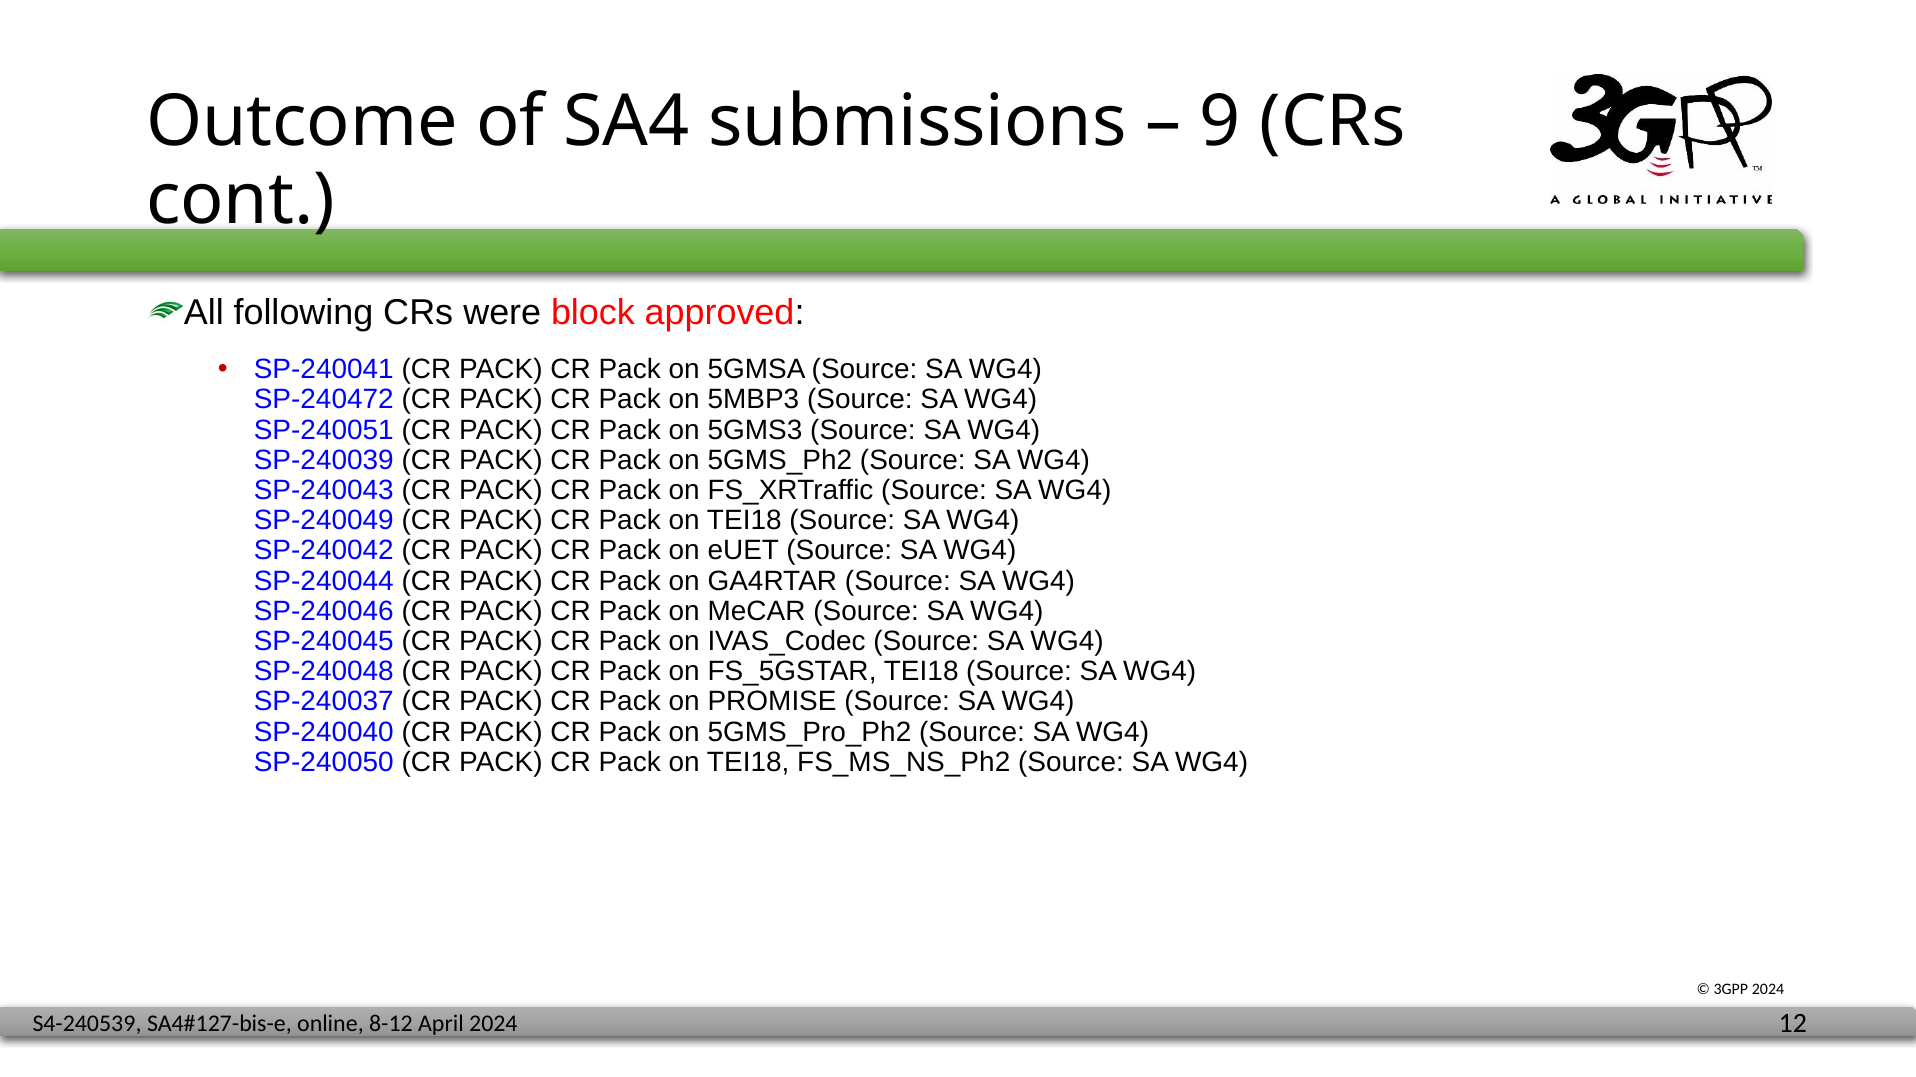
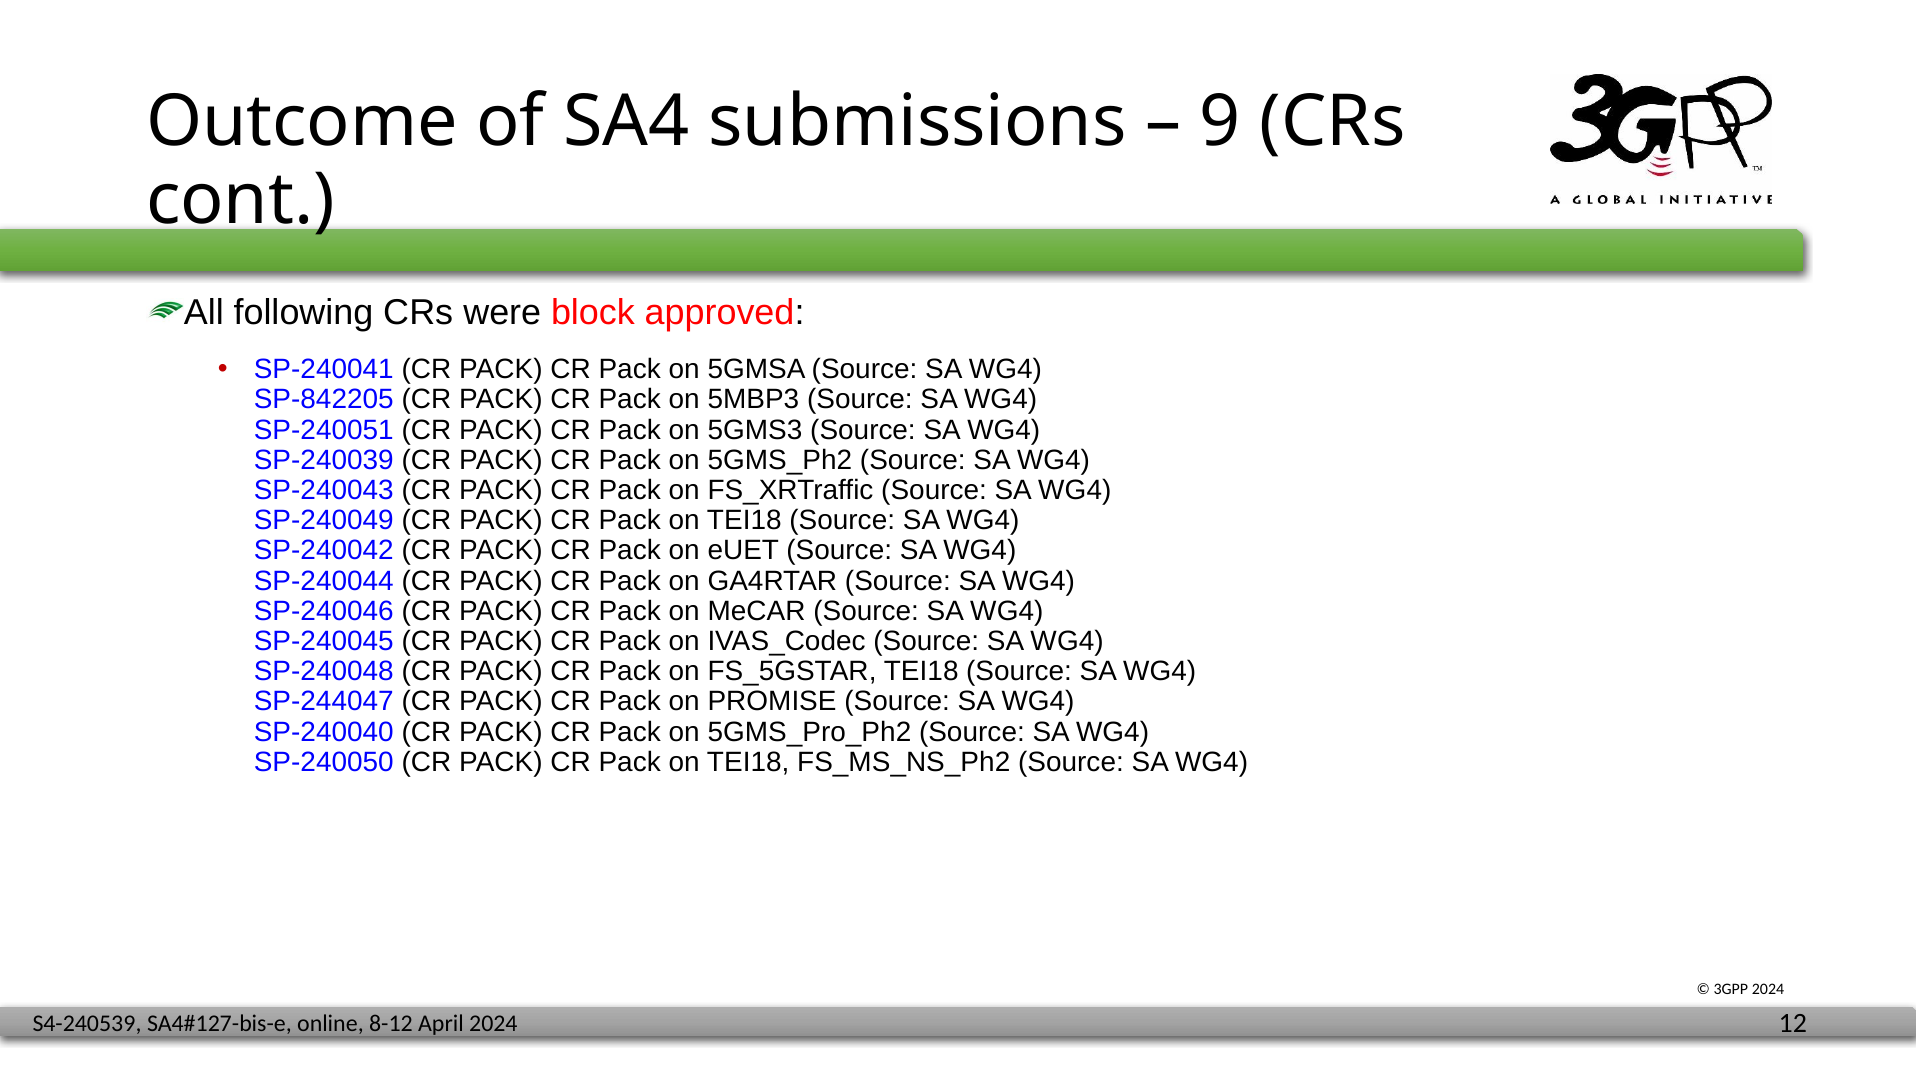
SP-240472: SP-240472 -> SP-842205 (324, 400)
SP-240037: SP-240037 -> SP-244047 (324, 702)
